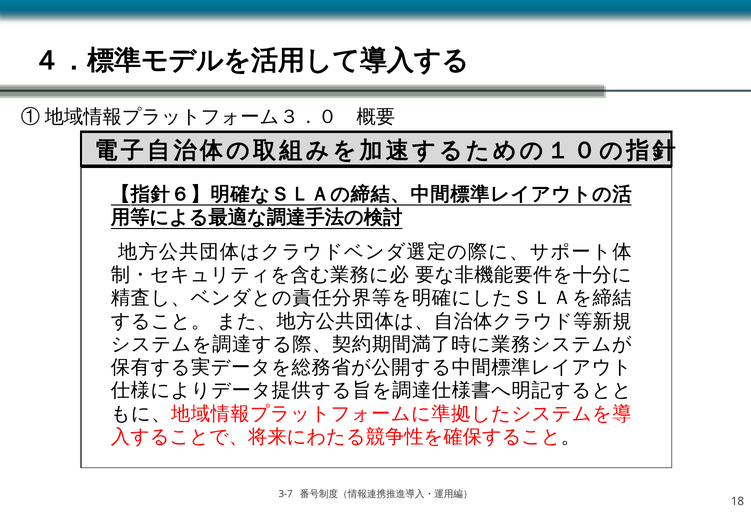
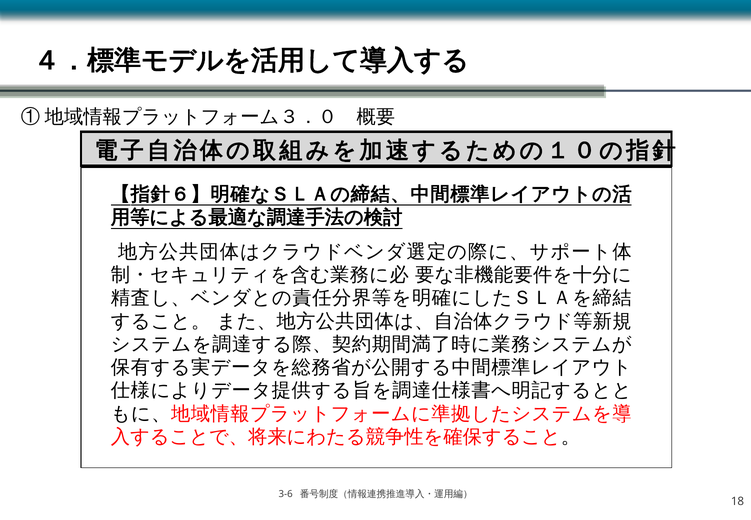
3-7: 3-7 -> 3-6 (286, 494)
